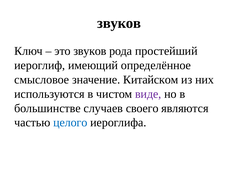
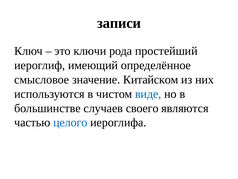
звуков: звуков -> записи (119, 23)
это звуков: звуков -> ключи (90, 51)
виде colour: purple -> blue (148, 94)
